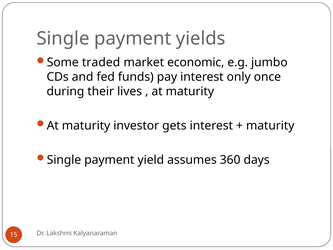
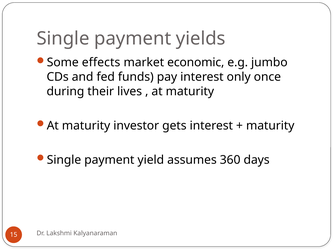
traded: traded -> effects (101, 62)
